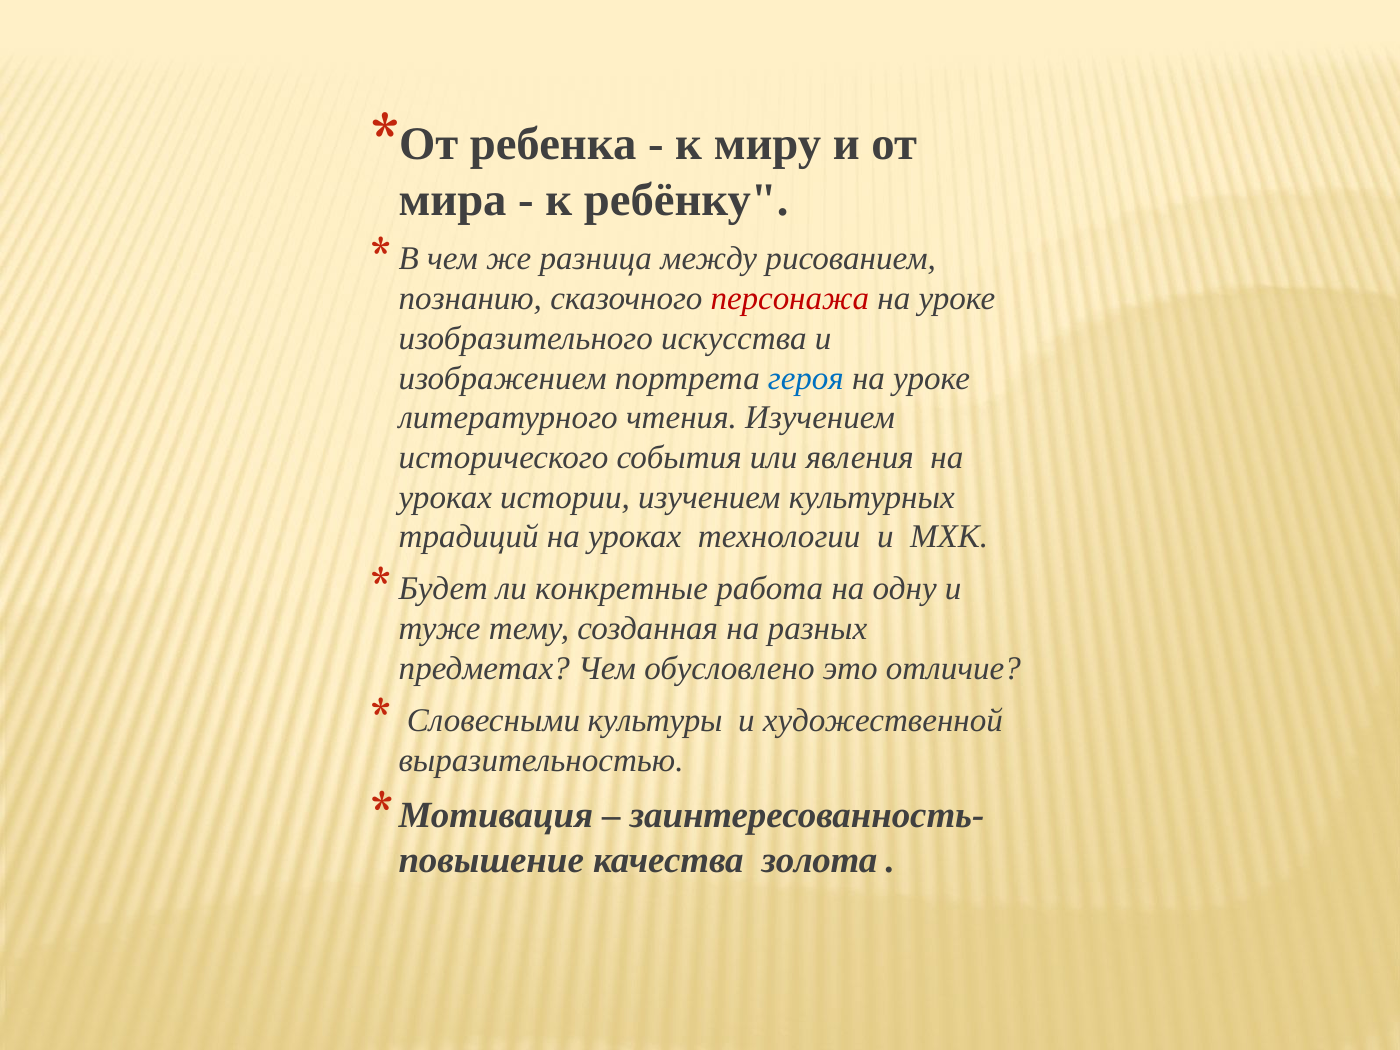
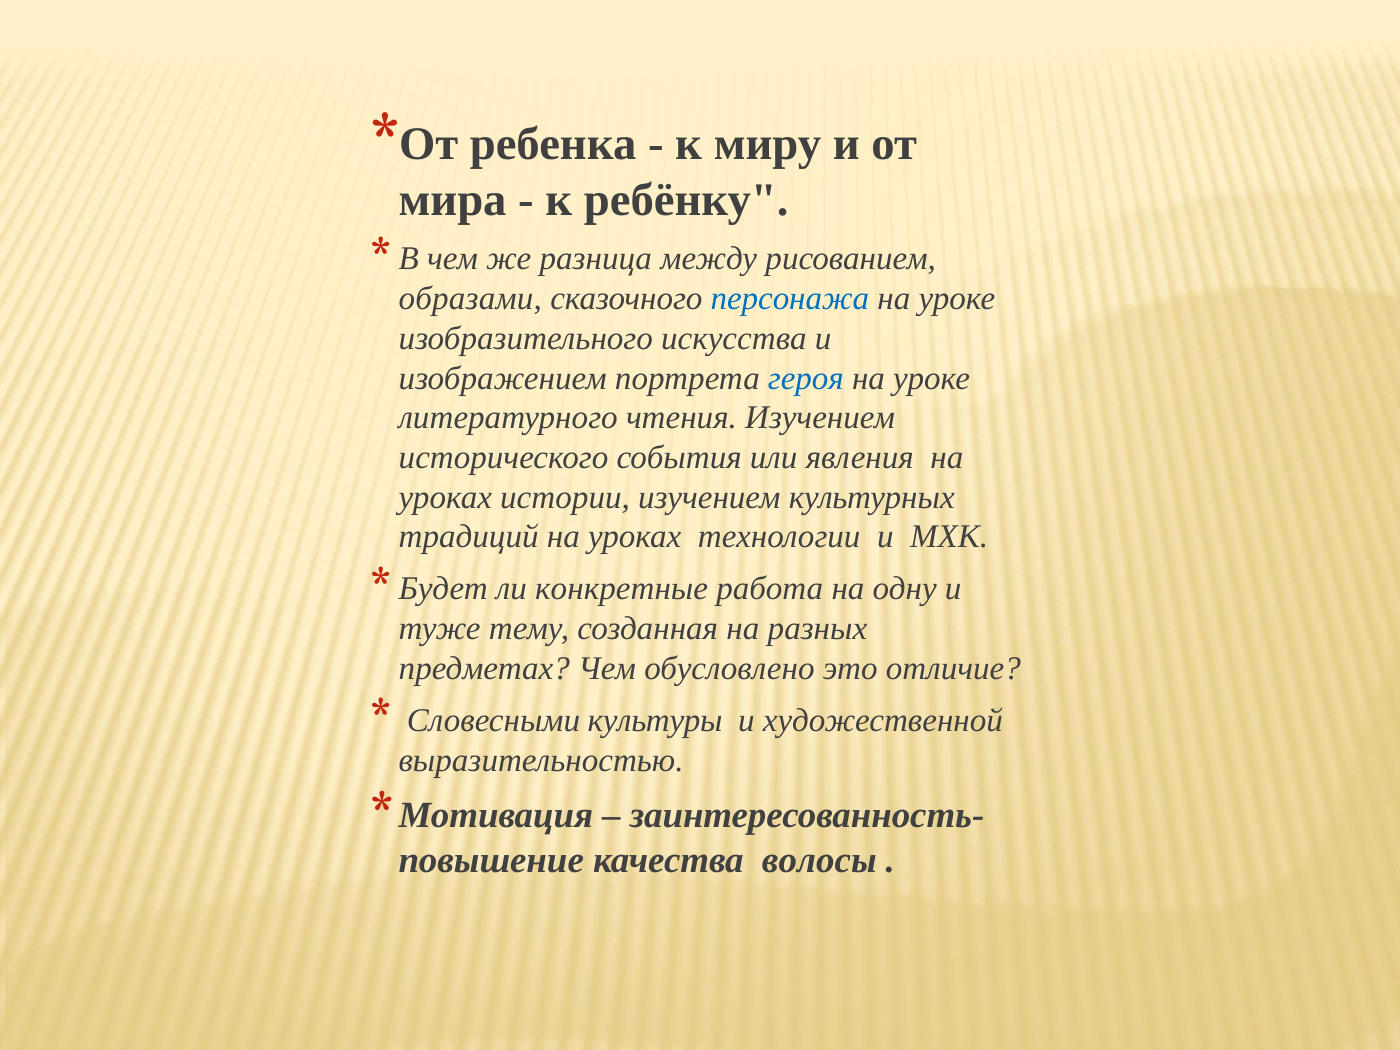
познанию: познанию -> образами (470, 299)
персонажа colour: red -> blue (790, 299)
золота: золота -> волосы (819, 860)
